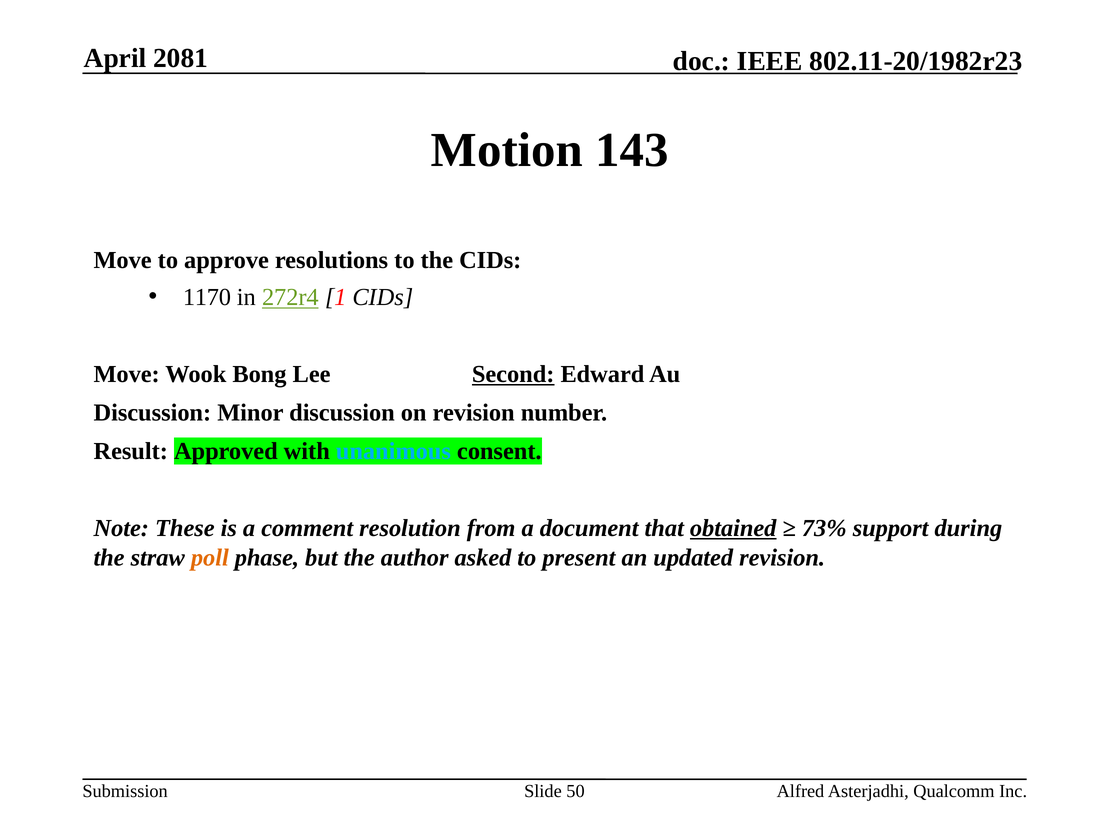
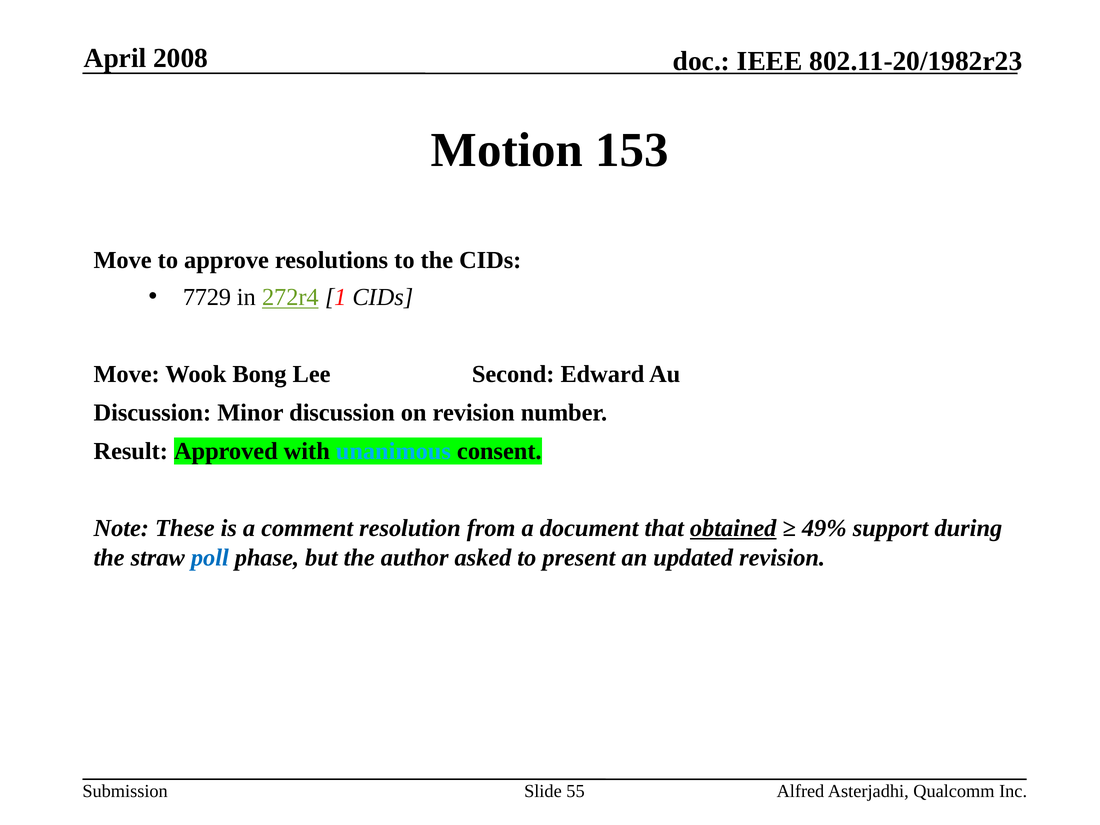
2081: 2081 -> 2008 (181, 58)
143: 143 -> 153 (632, 150)
1170: 1170 -> 7729 (207, 297)
Second underline: present -> none (513, 374)
73%: 73% -> 49% (824, 528)
poll colour: orange -> blue (210, 557)
50: 50 -> 55 (576, 791)
